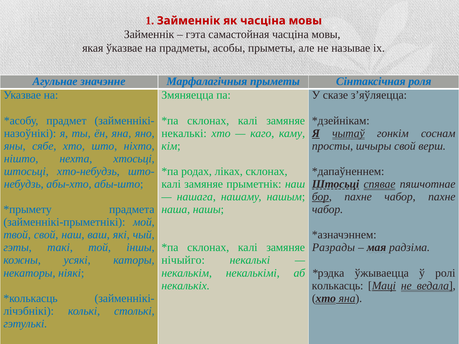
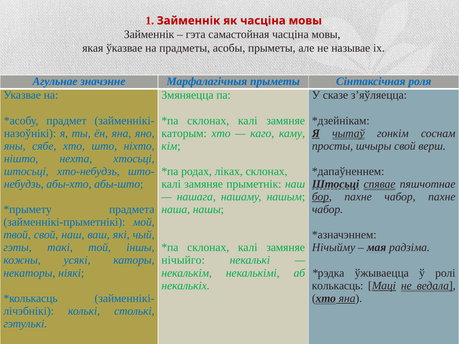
некалькі: некалькі -> каторым (184, 133)
Разрады: Разрады -> Нічыйму (334, 248)
